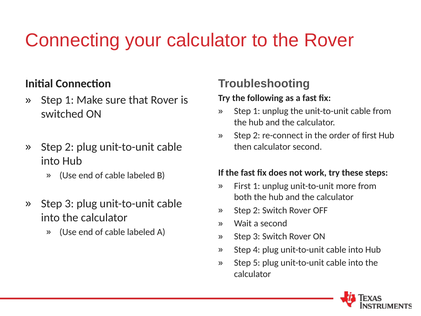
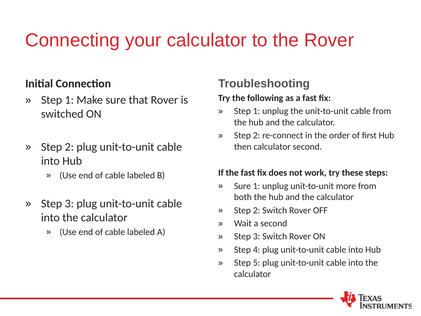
First: First -> Sure (242, 186)
